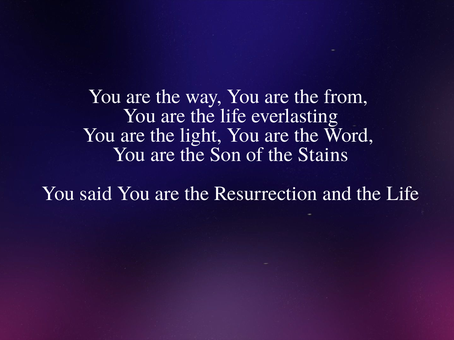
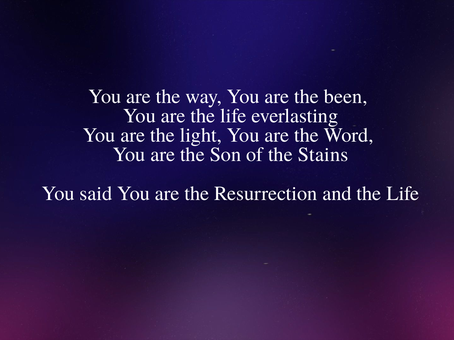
from: from -> been (346, 97)
